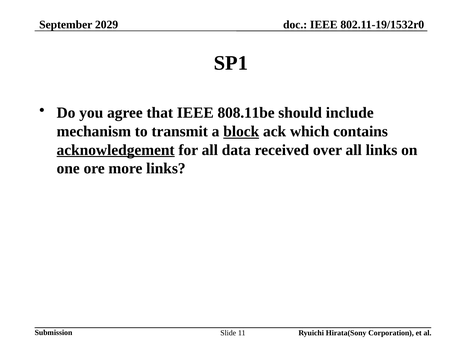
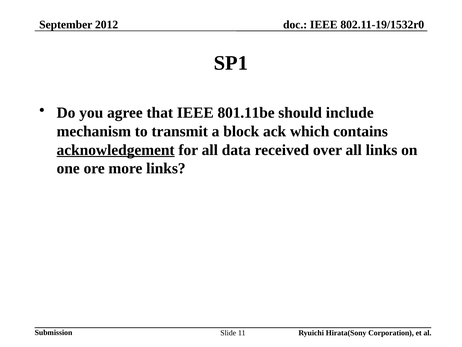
2029: 2029 -> 2012 (107, 25)
808.11be: 808.11be -> 801.11be (246, 113)
block underline: present -> none (241, 131)
